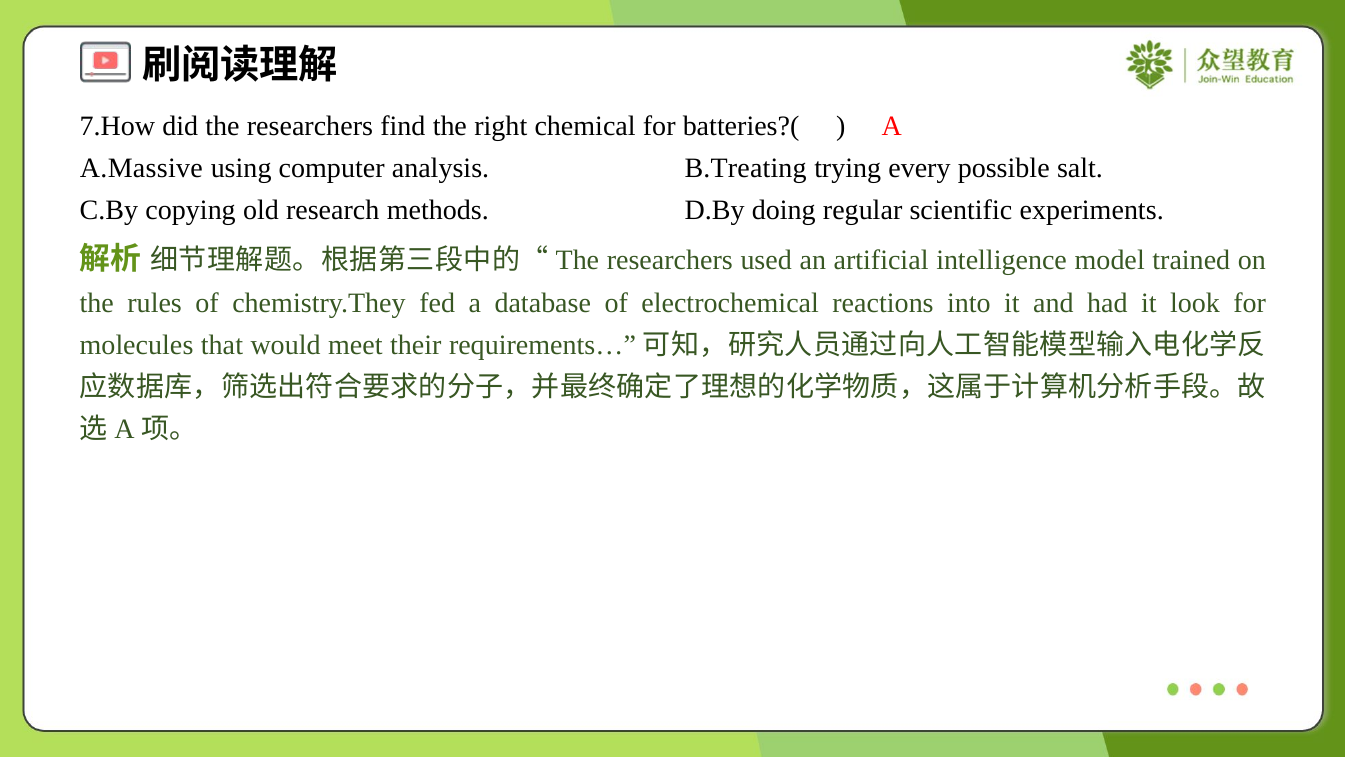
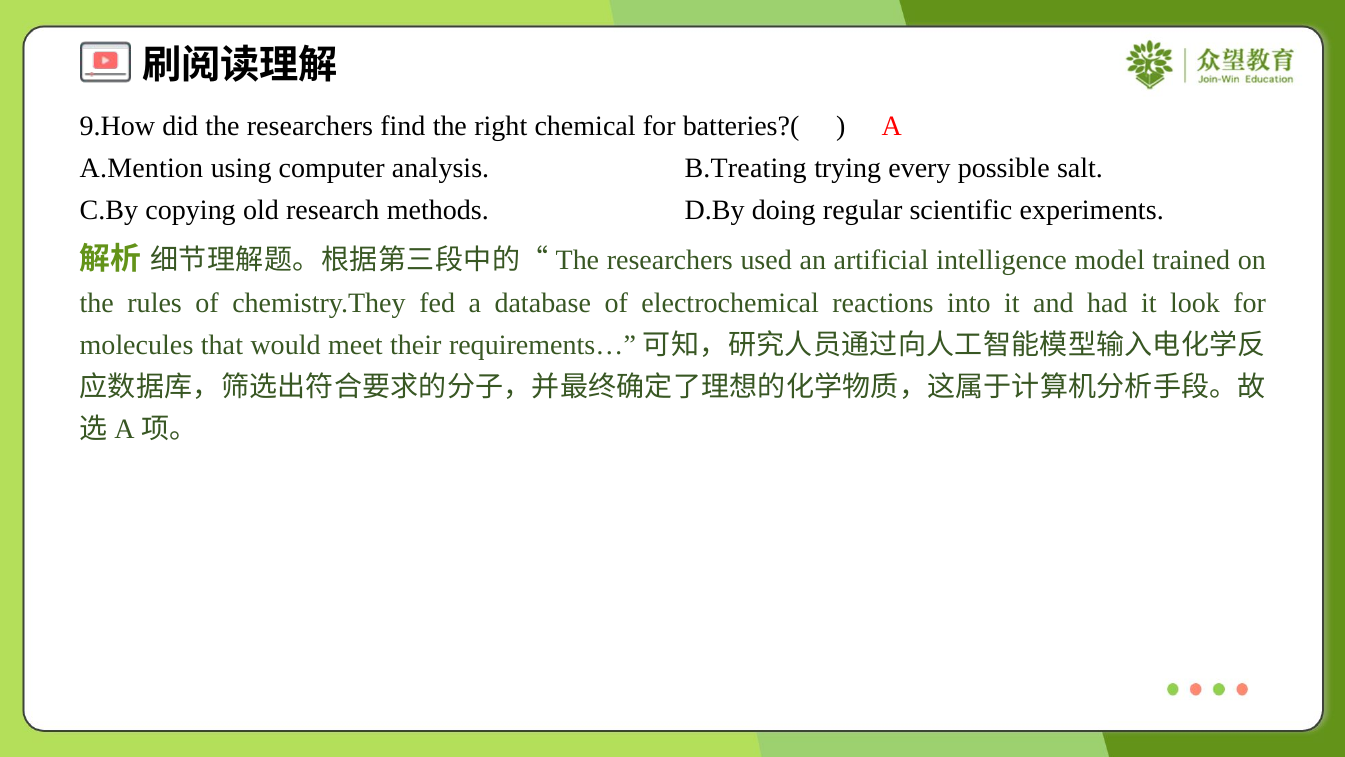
7.How: 7.How -> 9.How (117, 126)
A.Massive: A.Massive -> A.Mention (141, 168)
